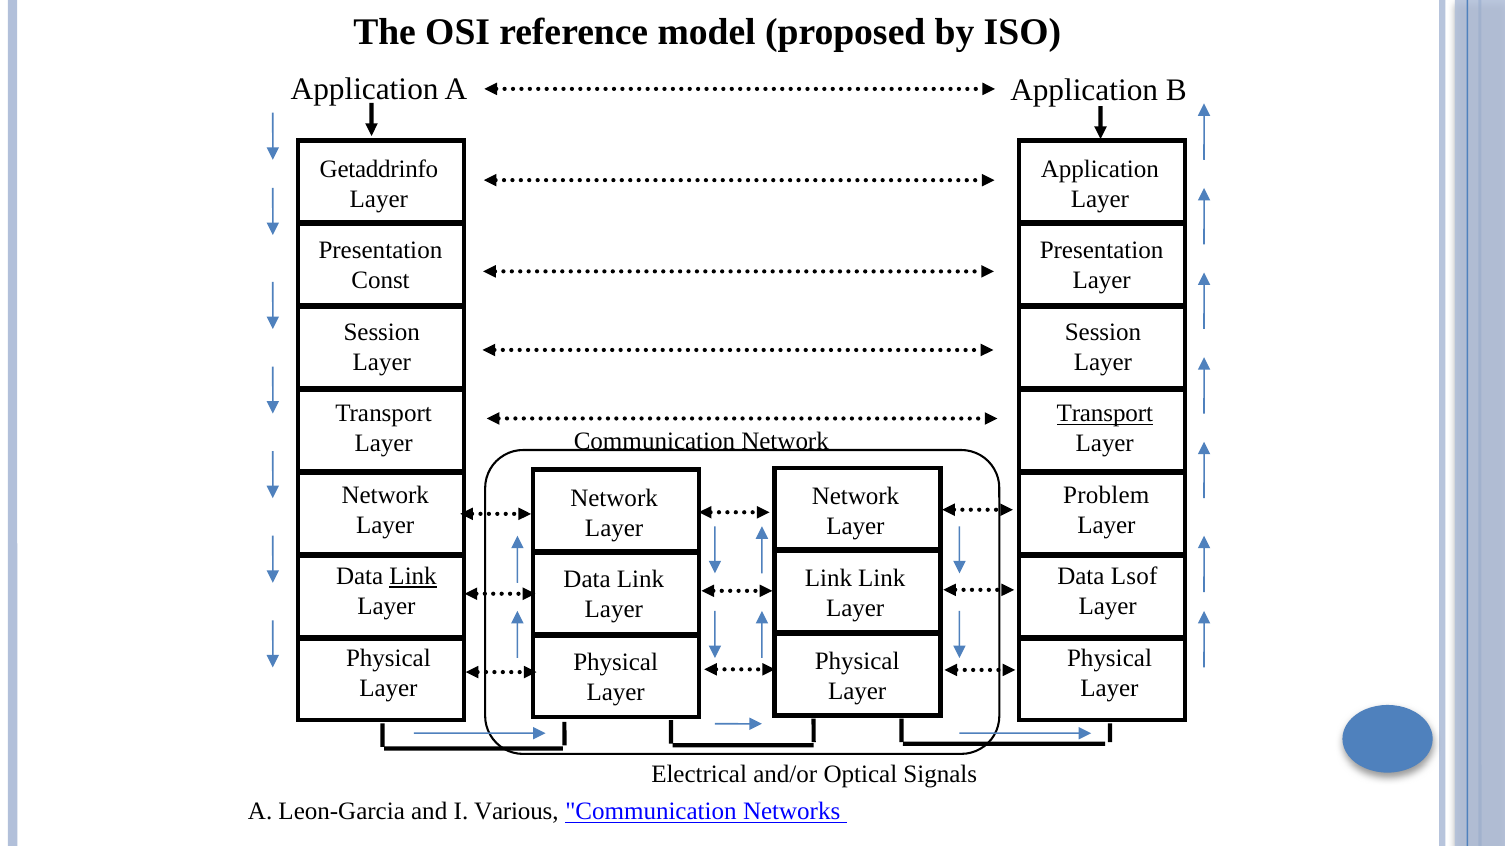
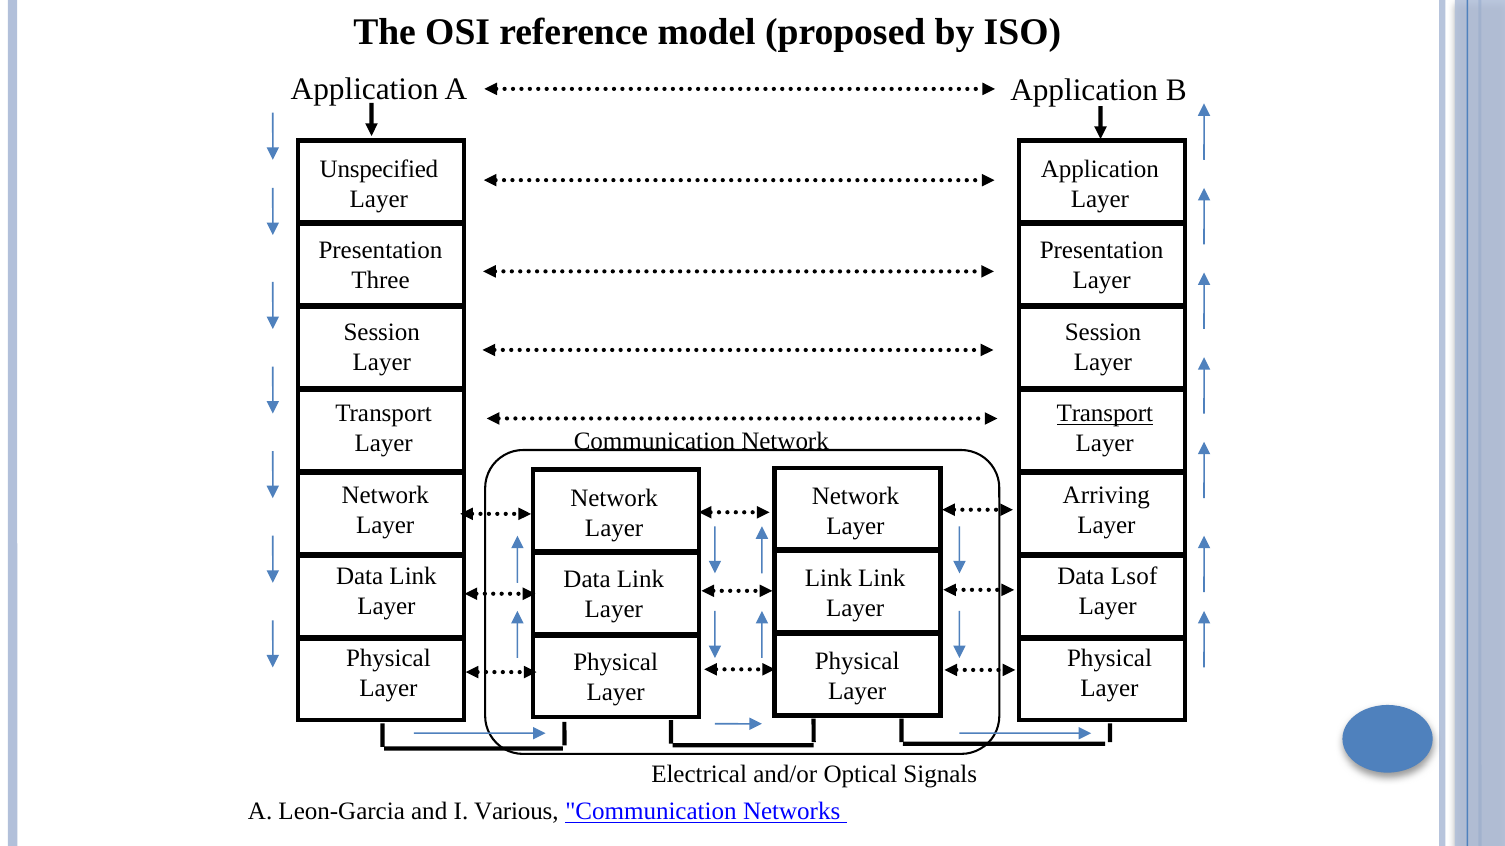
Getaddrinfo: Getaddrinfo -> Unspecified (379, 169)
Const: Const -> Three (381, 281)
Problem: Problem -> Arriving (1106, 495)
Link underline: present -> none (413, 577)
